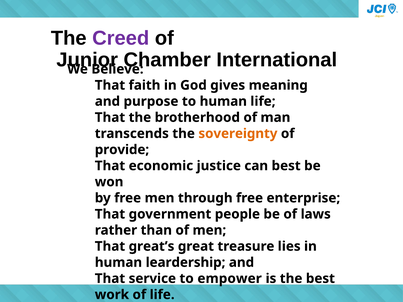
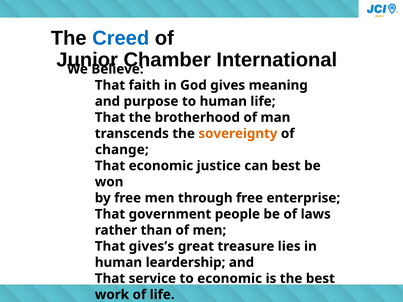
Creed colour: purple -> blue (121, 38)
provide: provide -> change (122, 150)
great’s: great’s -> gives’s (151, 247)
to empower: empower -> economic (230, 279)
